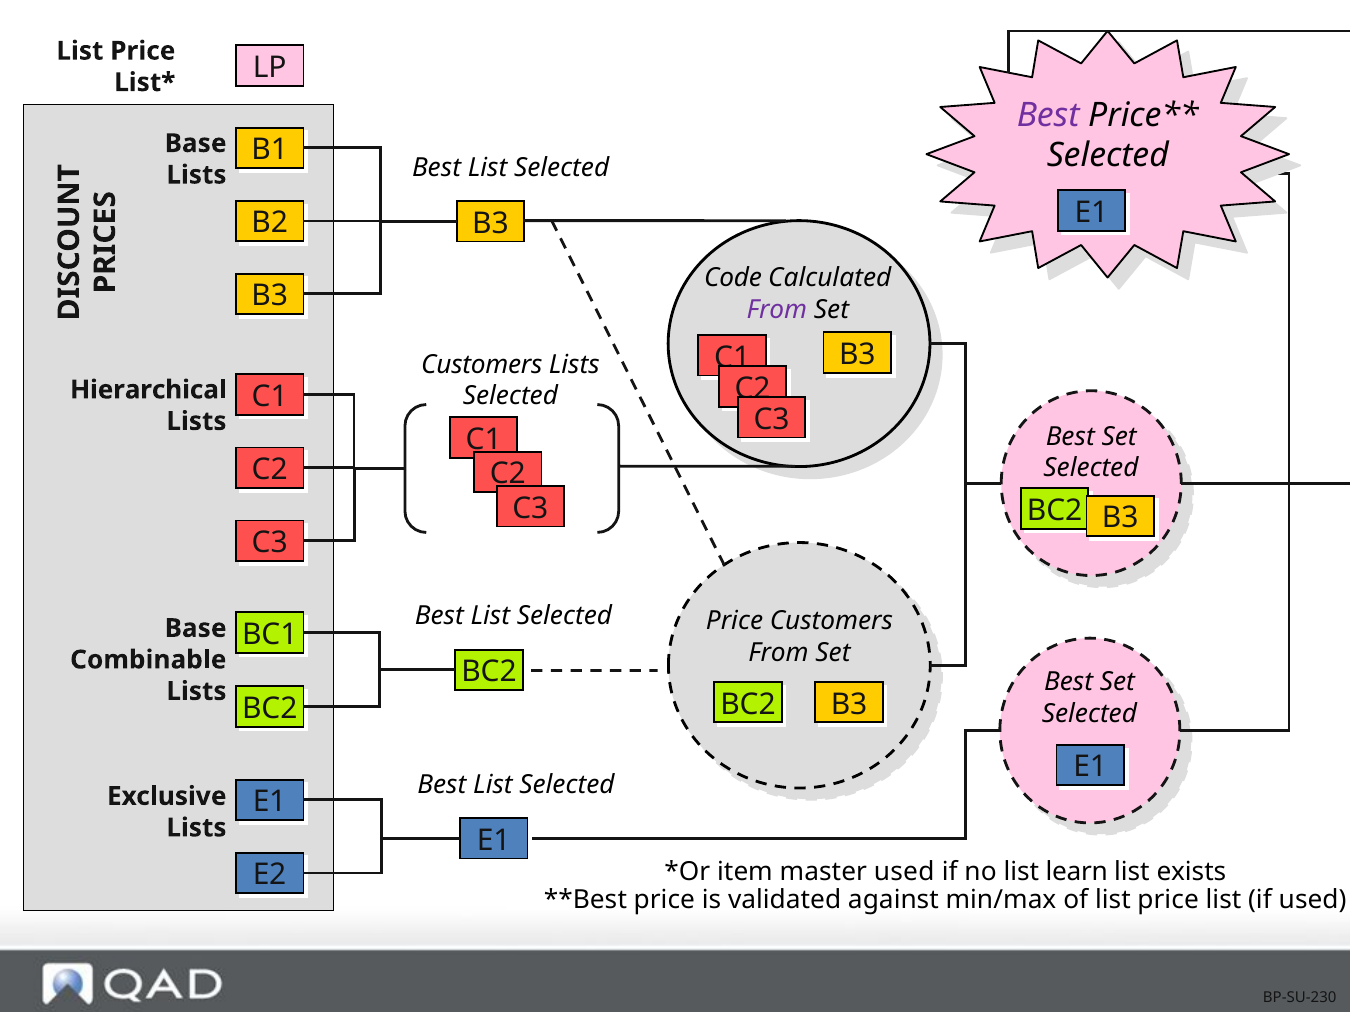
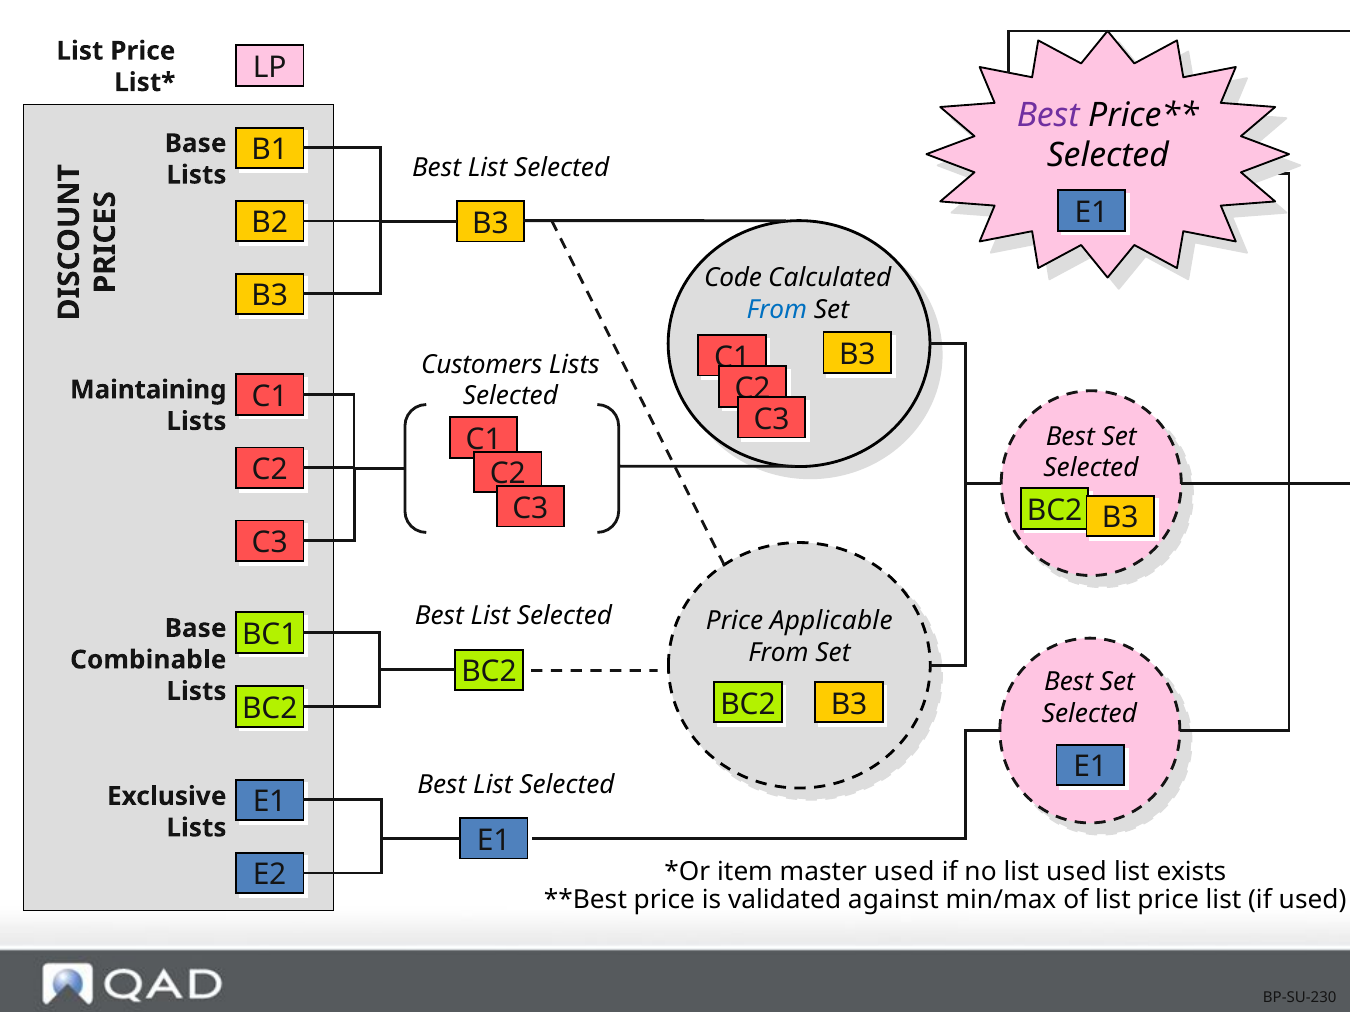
From colour: purple -> blue (777, 310)
Hierarchical: Hierarchical -> Maintaining (148, 390)
Price Customers: Customers -> Applicable (831, 622)
list learn: learn -> used (1076, 872)
